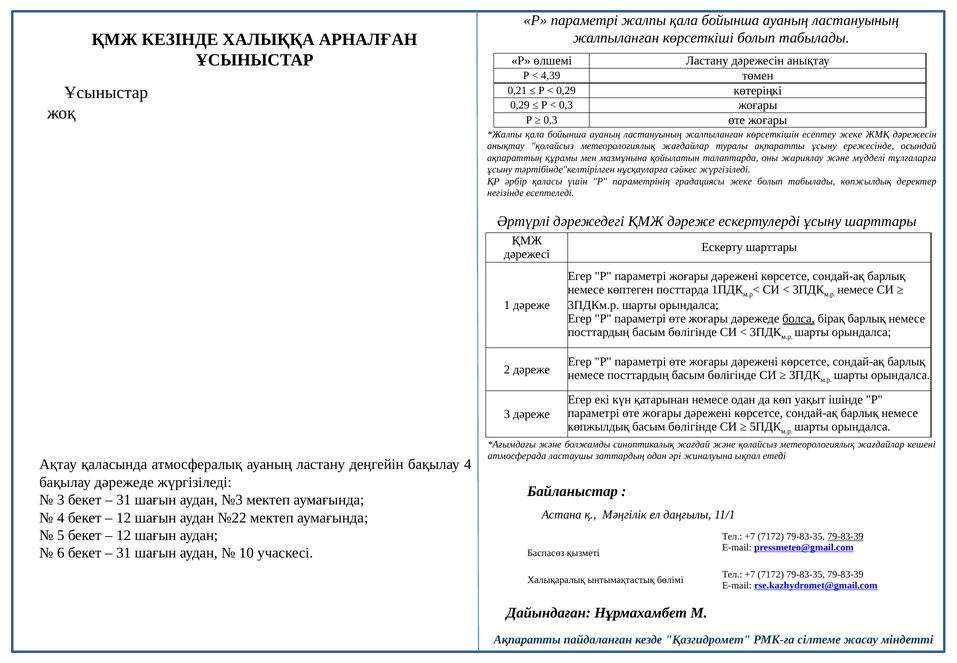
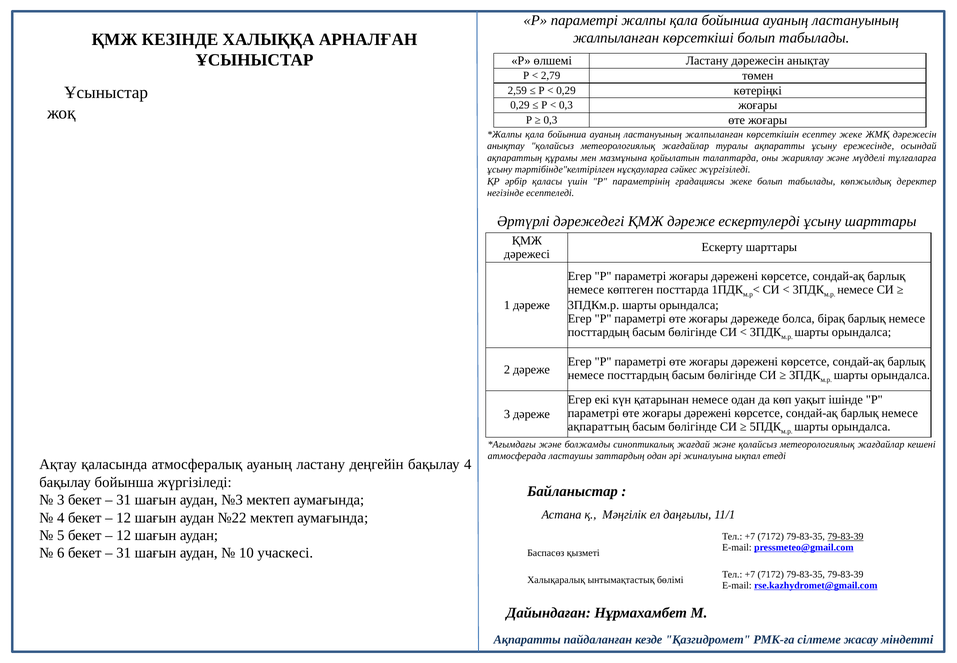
4,39: 4,39 -> 2,79 (551, 76)
0,21: 0,21 -> 2,59 (517, 90)
болса underline: present -> none (798, 318)
көпжылдық: көпжылдық -> ақпараттың (599, 426)
бақылау дәрежеде: дәрежеде -> бойынша (124, 482)
